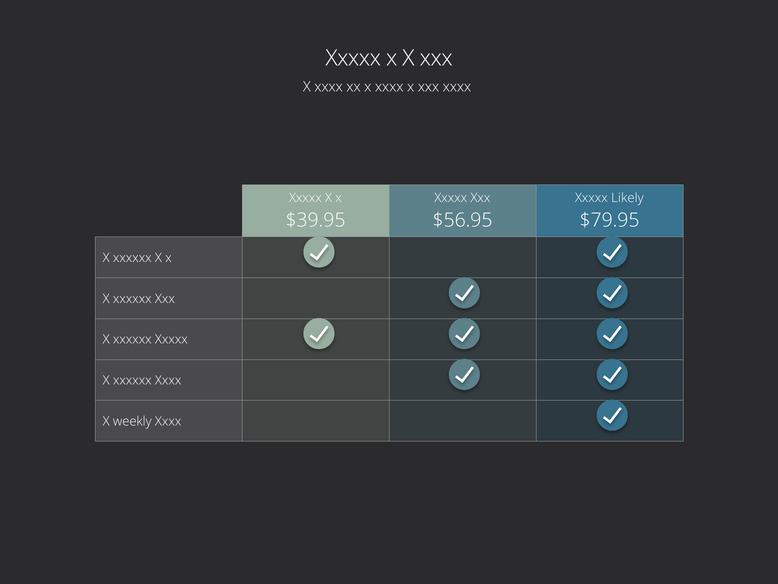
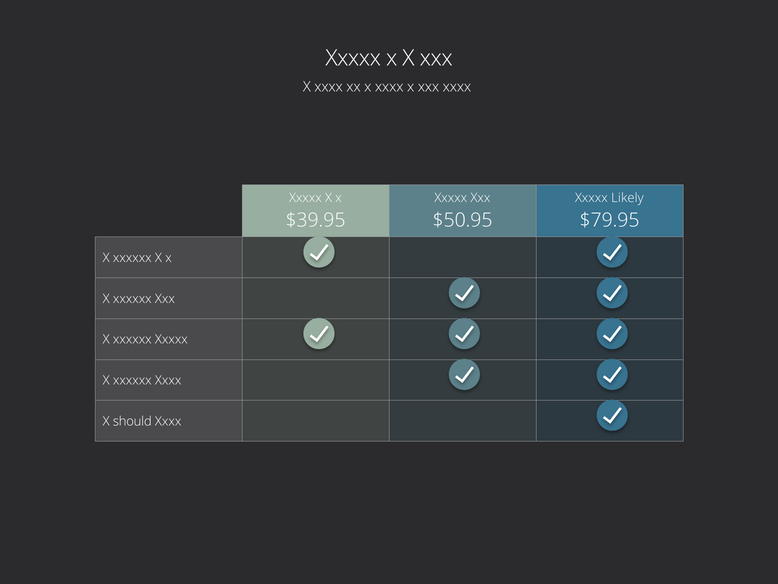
$56.95: $56.95 -> $50.95 (462, 220)
weekly: weekly -> should (132, 421)
